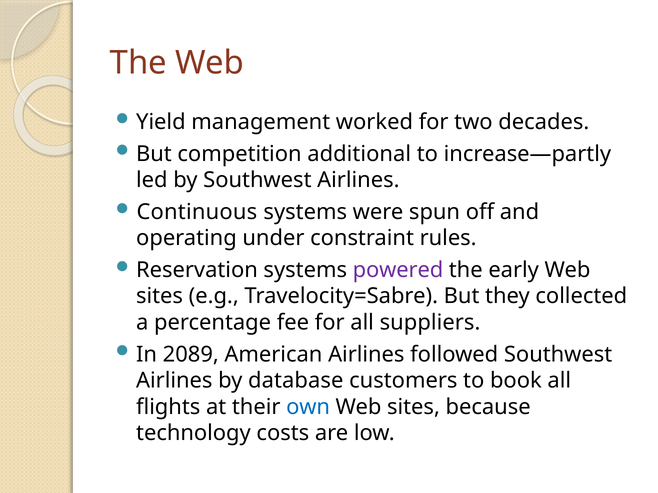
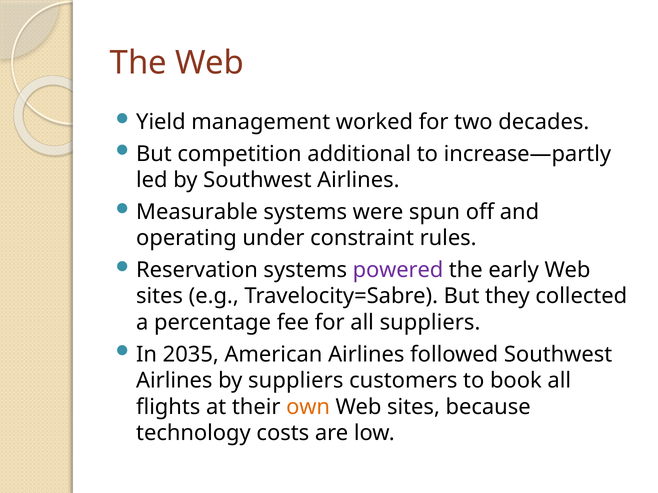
Continuous: Continuous -> Measurable (197, 212)
2089: 2089 -> 2035 (191, 355)
by database: database -> suppliers (296, 381)
own colour: blue -> orange (308, 407)
